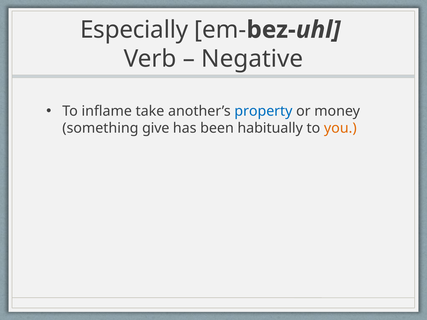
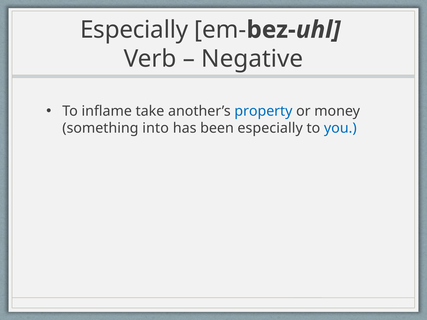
give: give -> into (156, 128)
been habitually: habitually -> especially (270, 128)
you colour: orange -> blue (340, 128)
